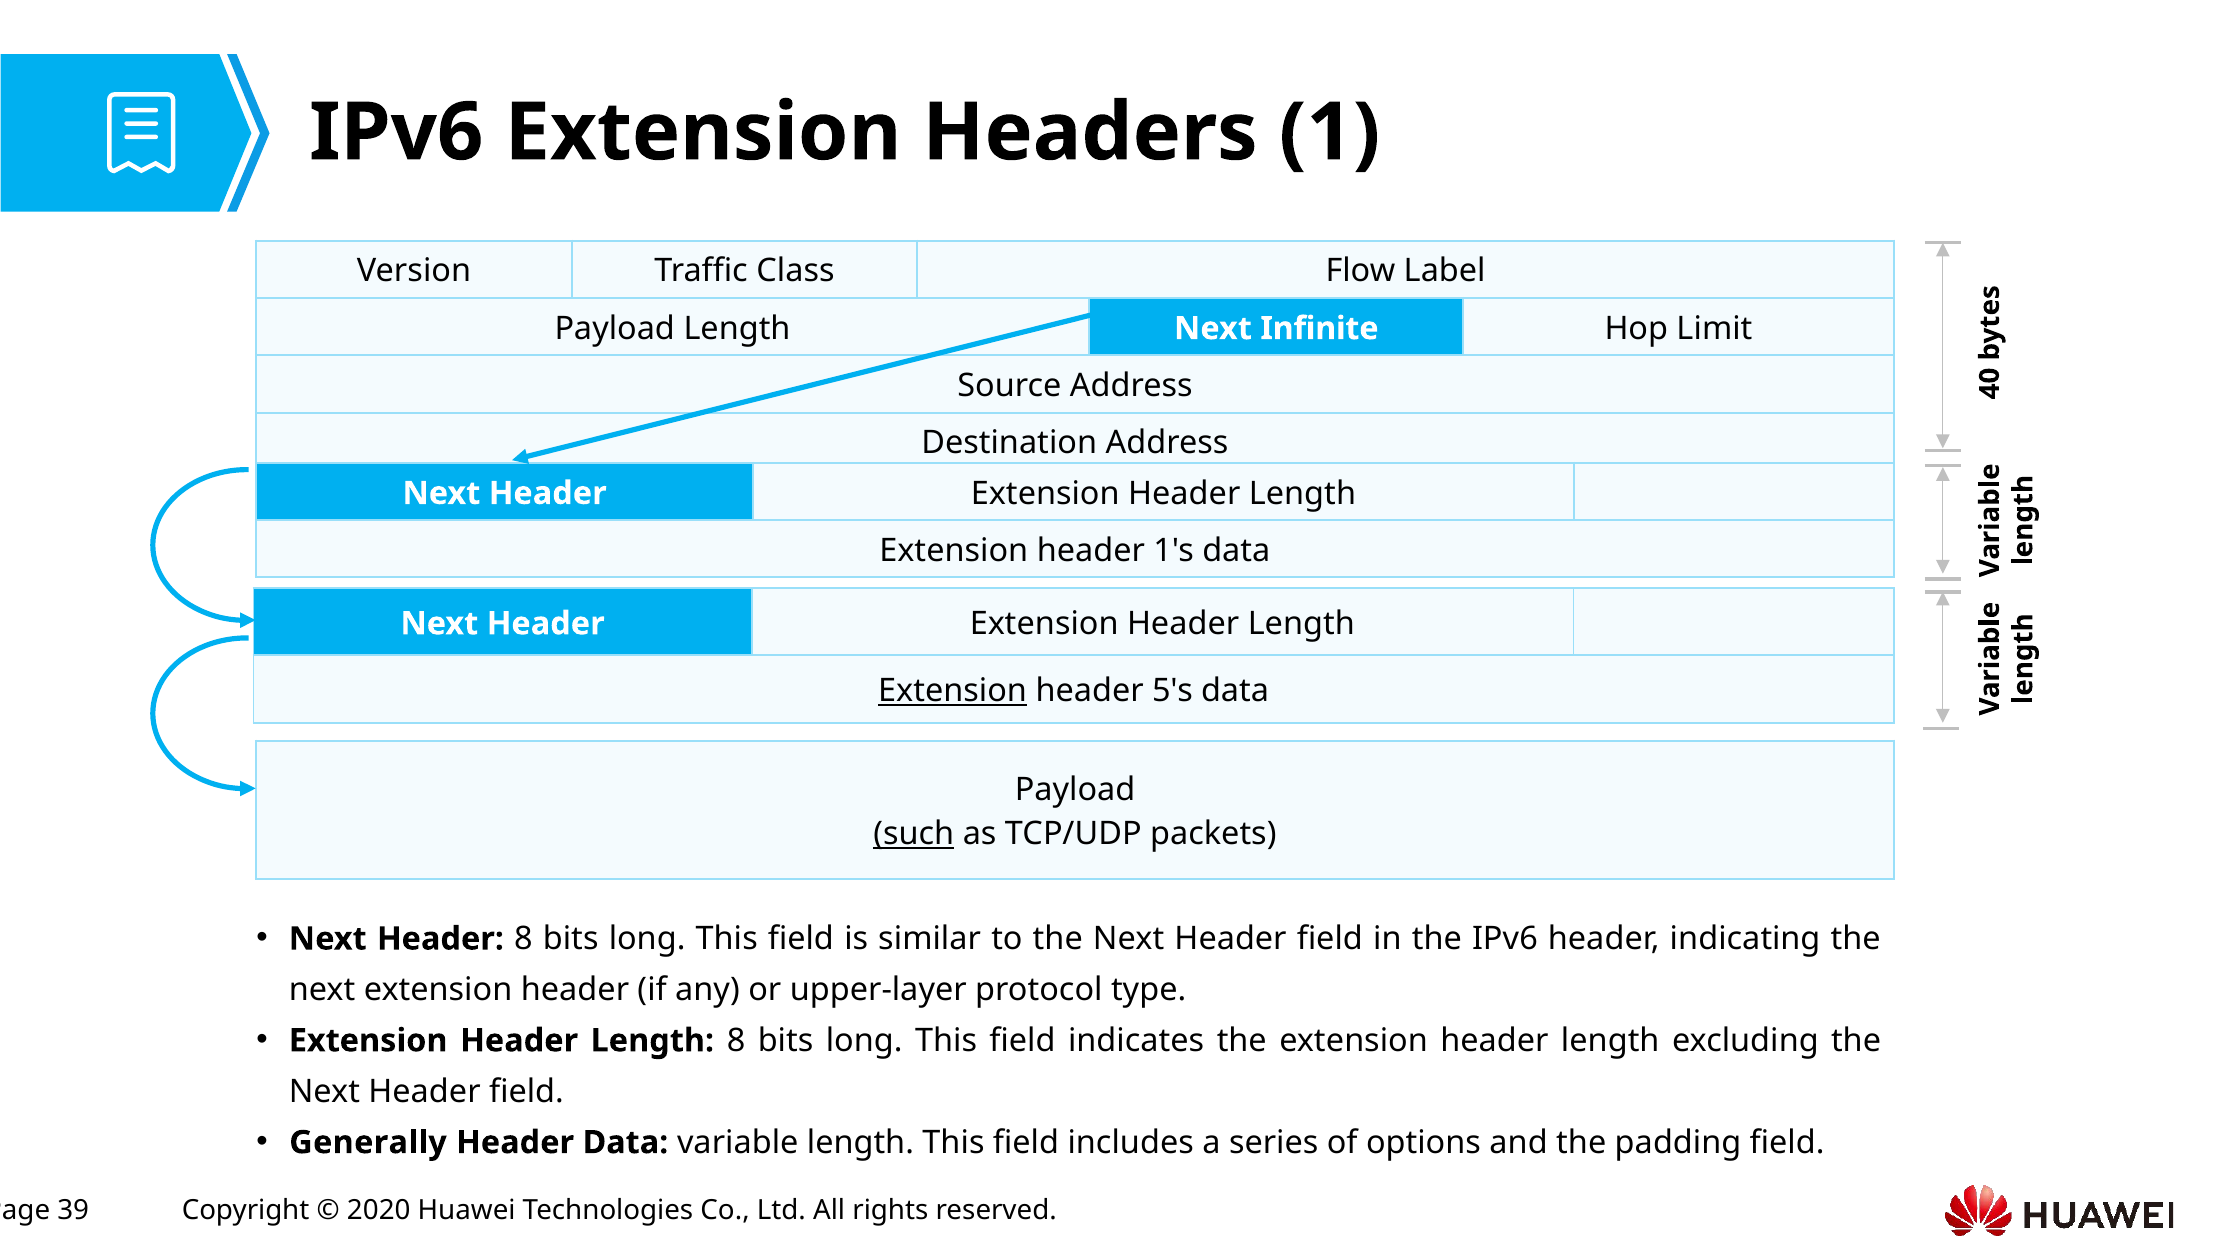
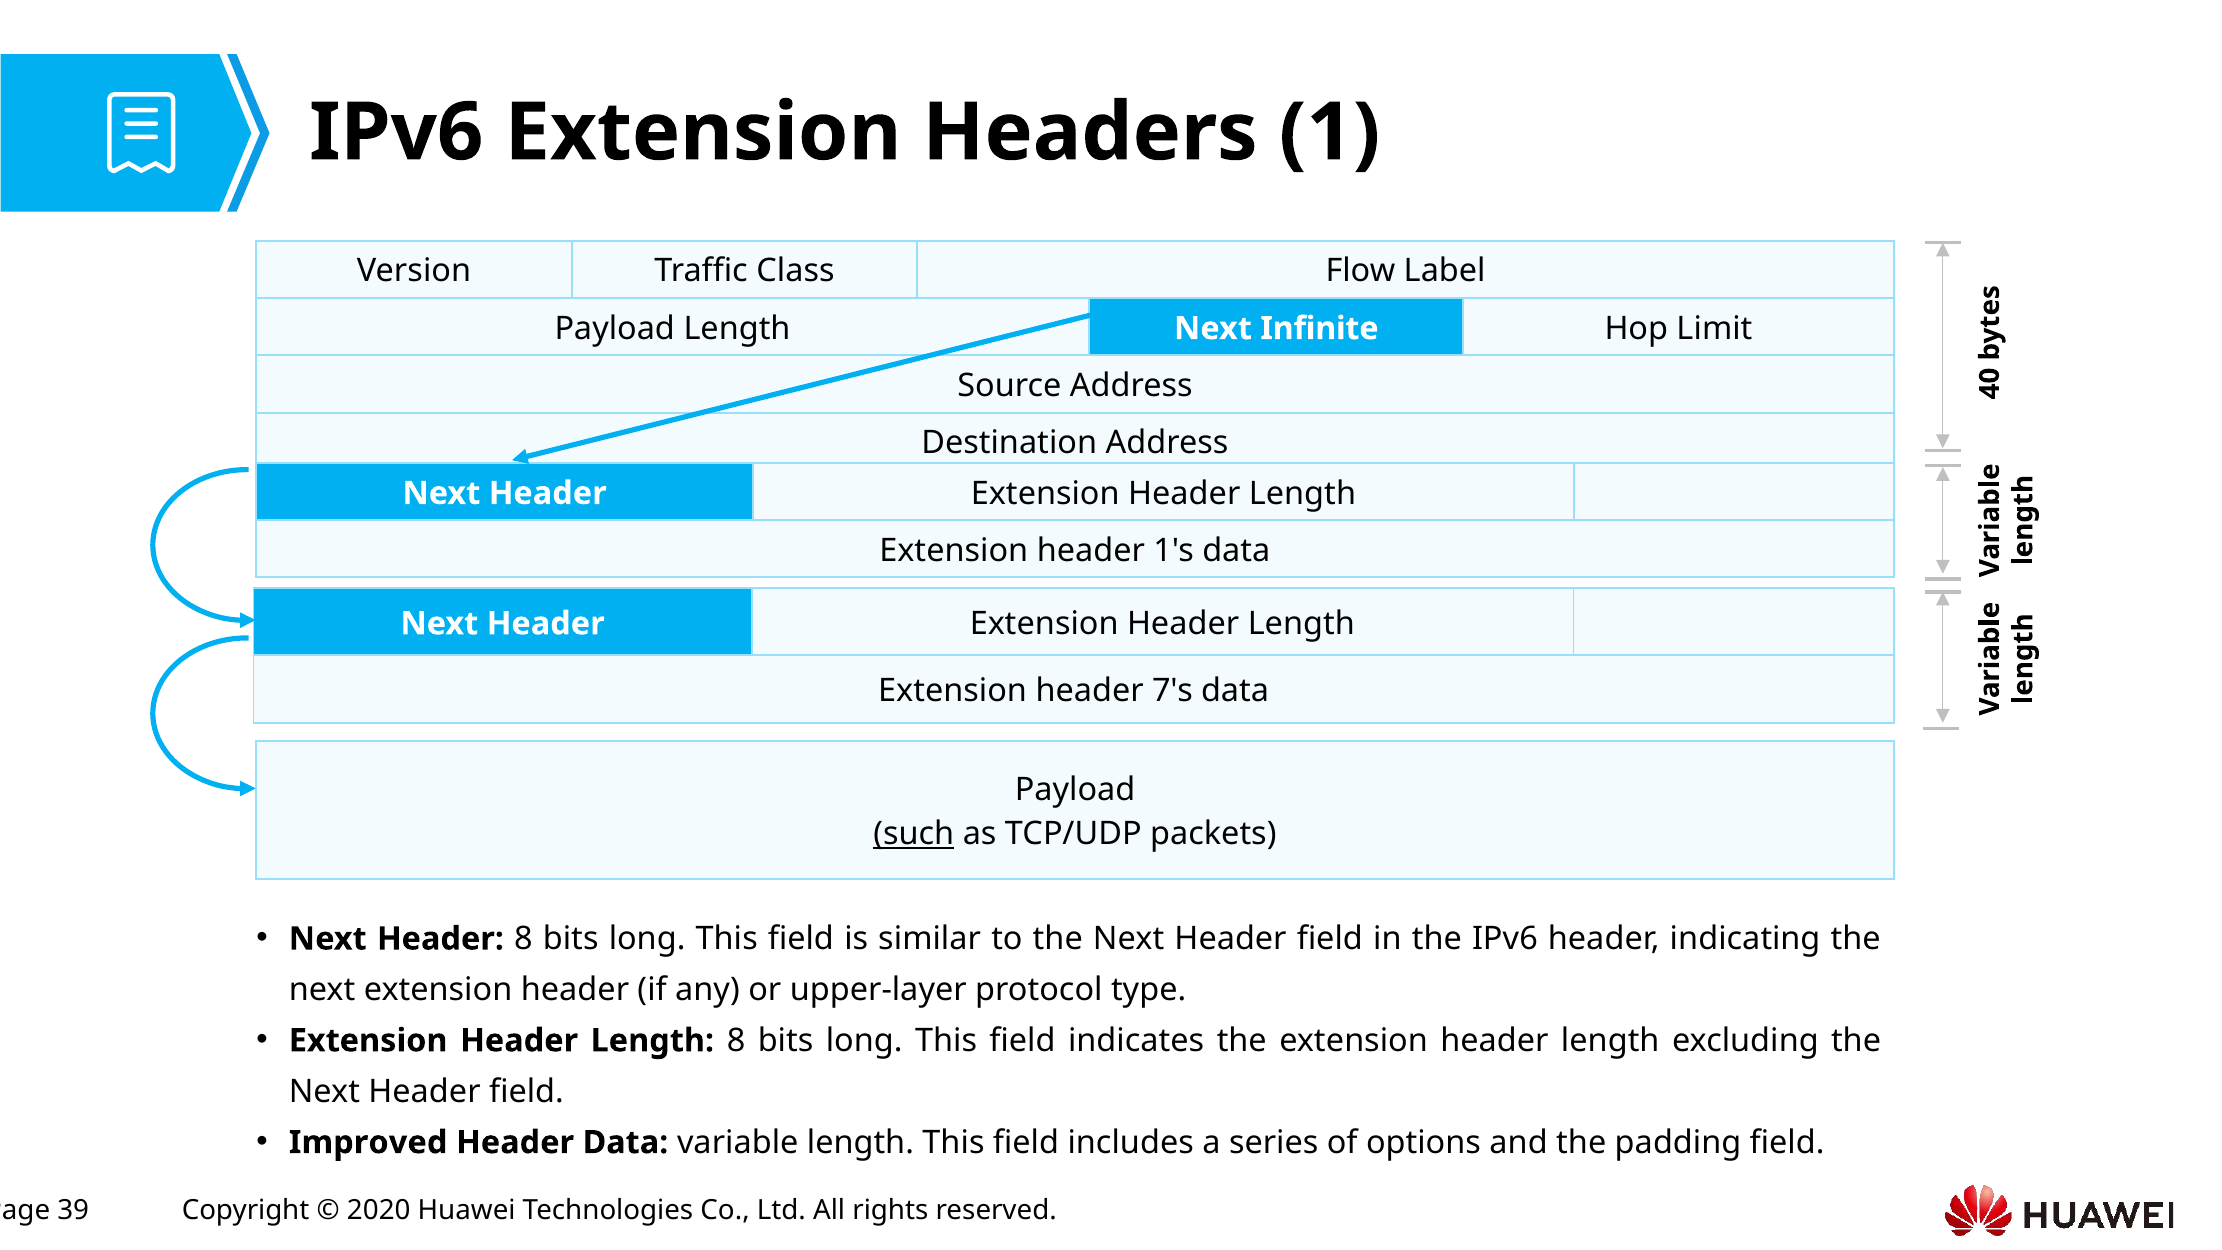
Extension underline: present -> none (953, 691)
5's: 5's -> 7's (1172, 691)
Generally: Generally -> Improved (368, 1142)
